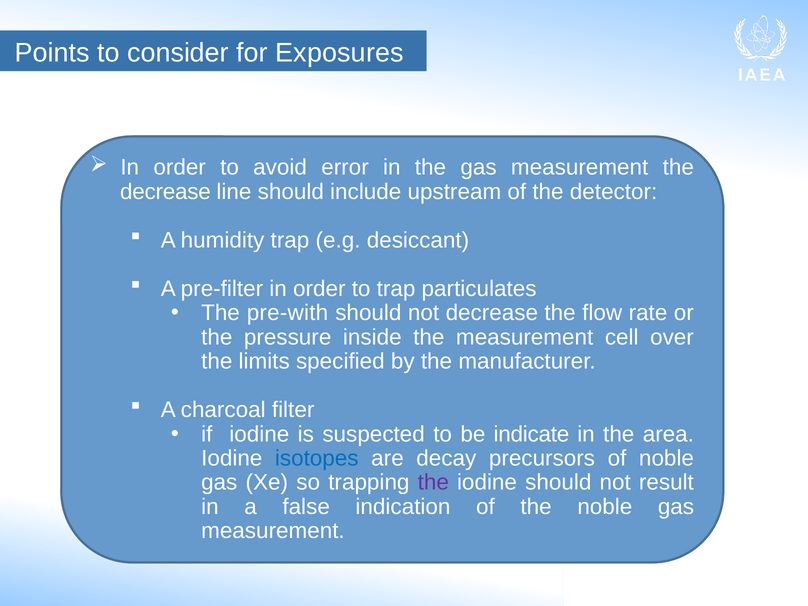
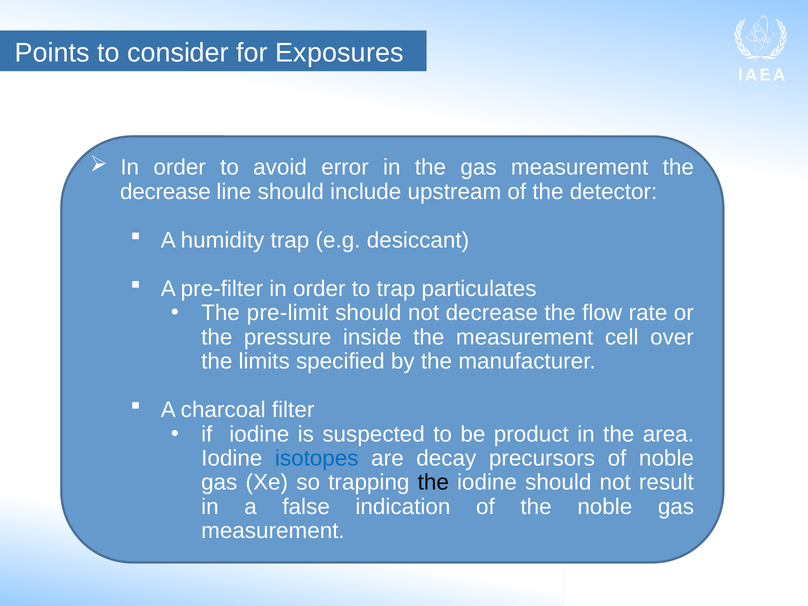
pre-with: pre-with -> pre-limit (287, 313)
indicate: indicate -> product (531, 434)
the colour: purple -> black (433, 483)
